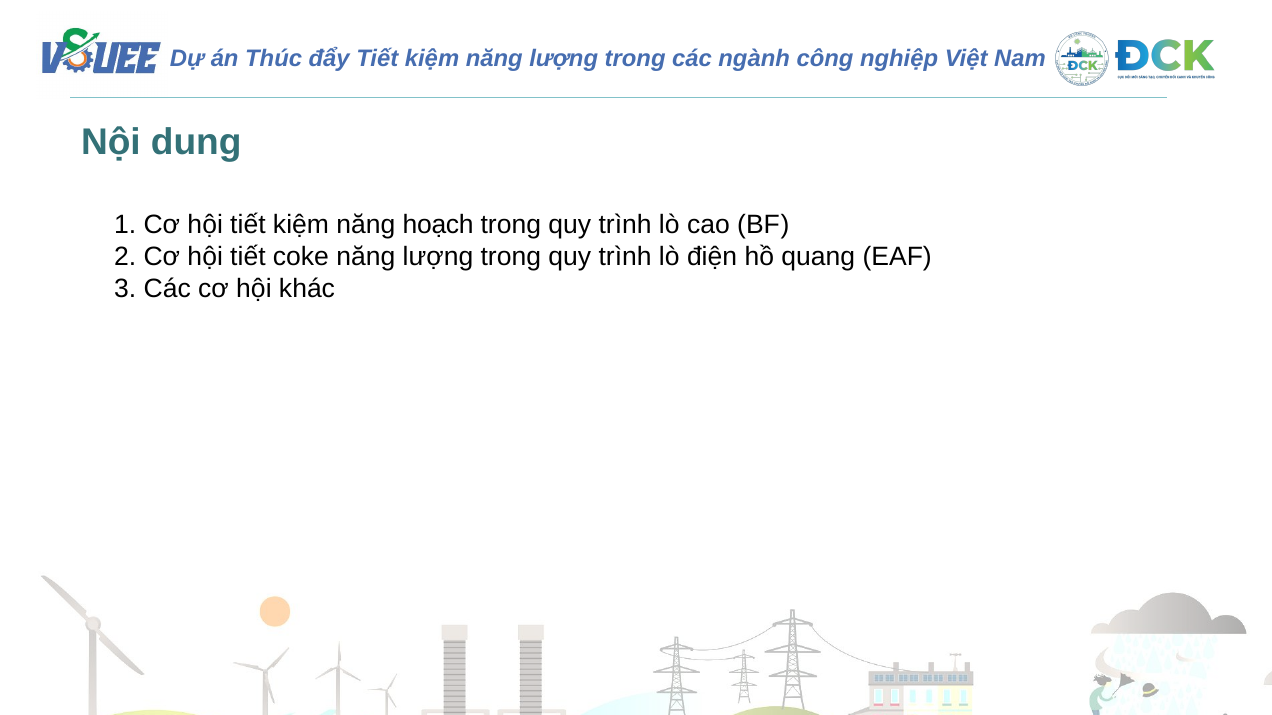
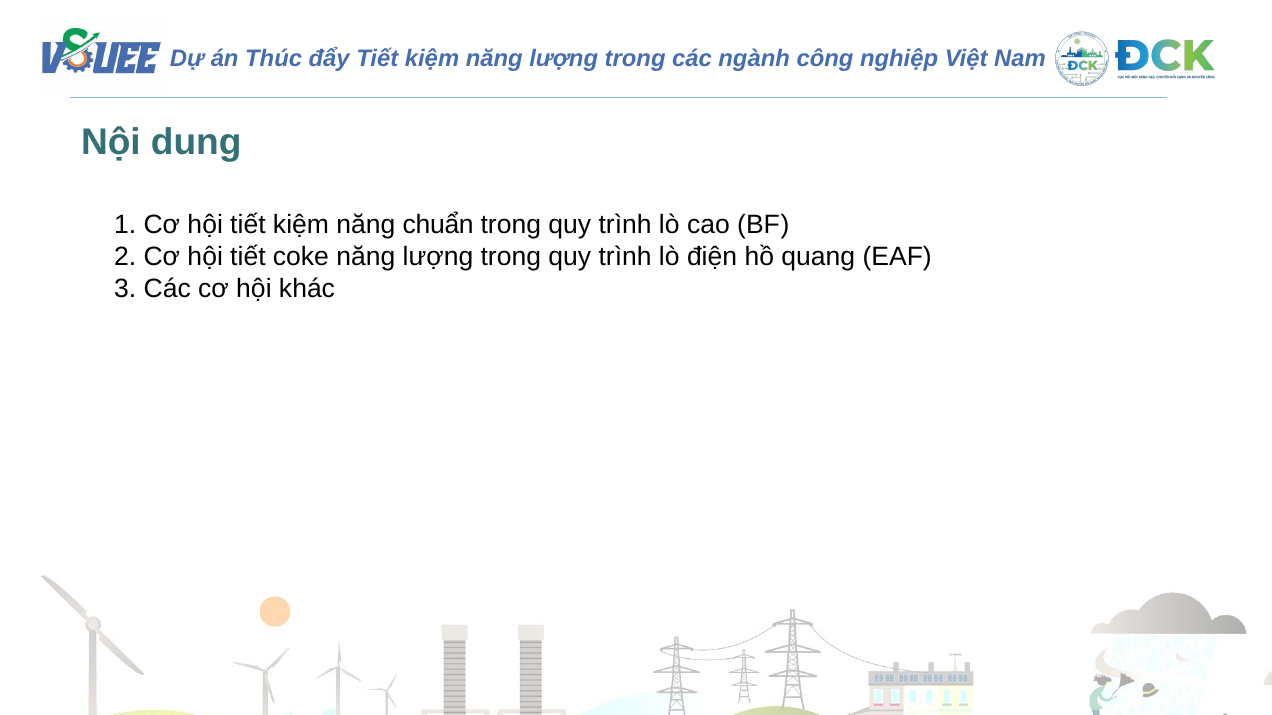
hoạch: hoạch -> chuẩn (438, 225)
